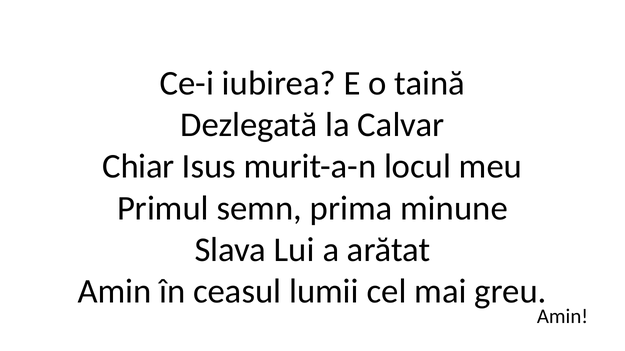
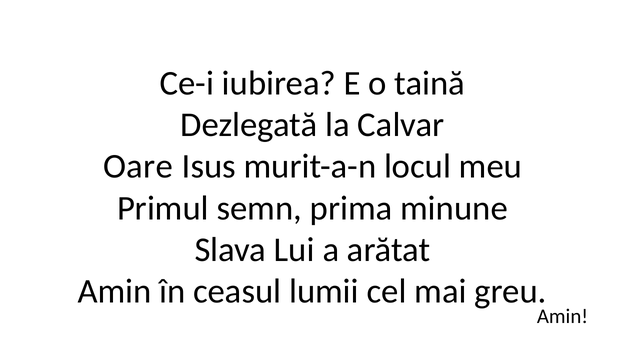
Chiar: Chiar -> Oare (138, 167)
